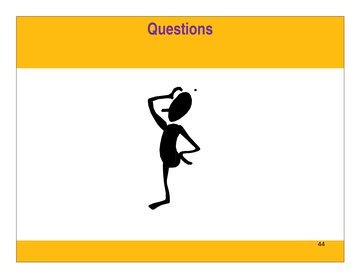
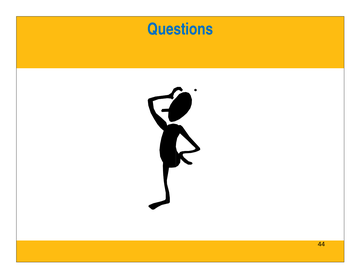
Questions colour: purple -> blue (180, 29)
